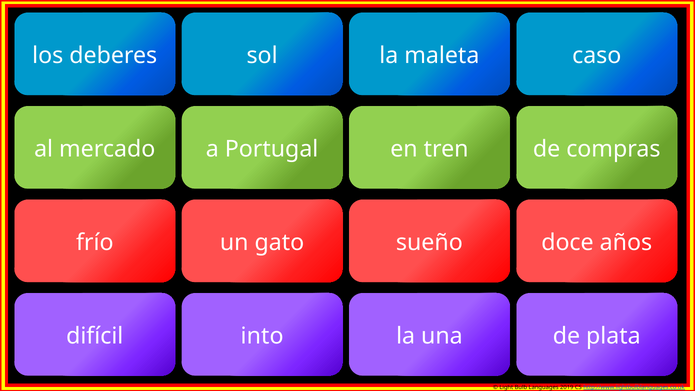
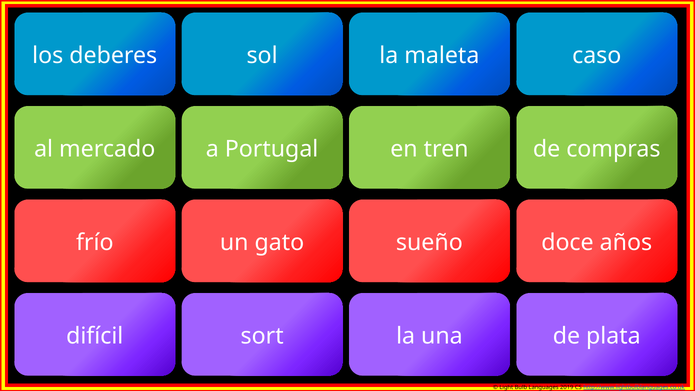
into: into -> sort (262, 336)
